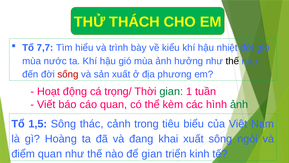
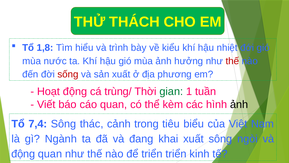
7,7: 7,7 -> 1,8 (45, 48)
thế colour: black -> red (232, 61)
trọng/: trọng/ -> trùng/ (118, 91)
ảnh colour: green -> black (239, 104)
1,5: 1,5 -> 7,4 (38, 124)
Hoàng: Hoàng -> Ngành (61, 139)
điểm: điểm -> động (23, 153)
để gian: gian -> triển (152, 153)
